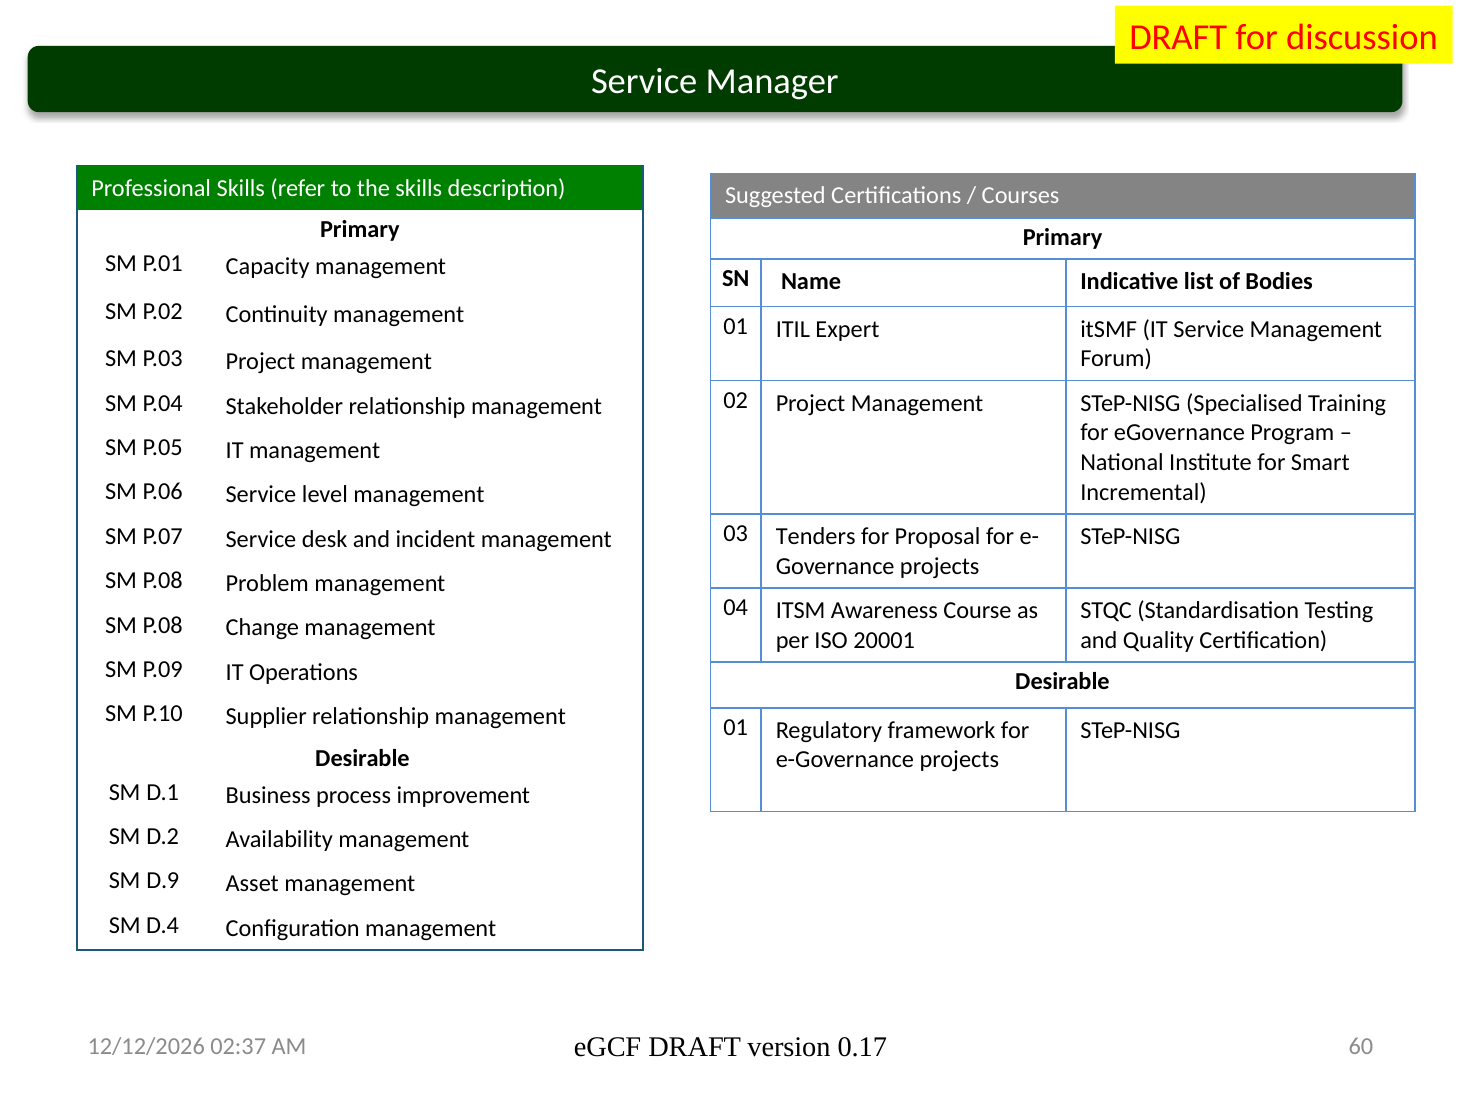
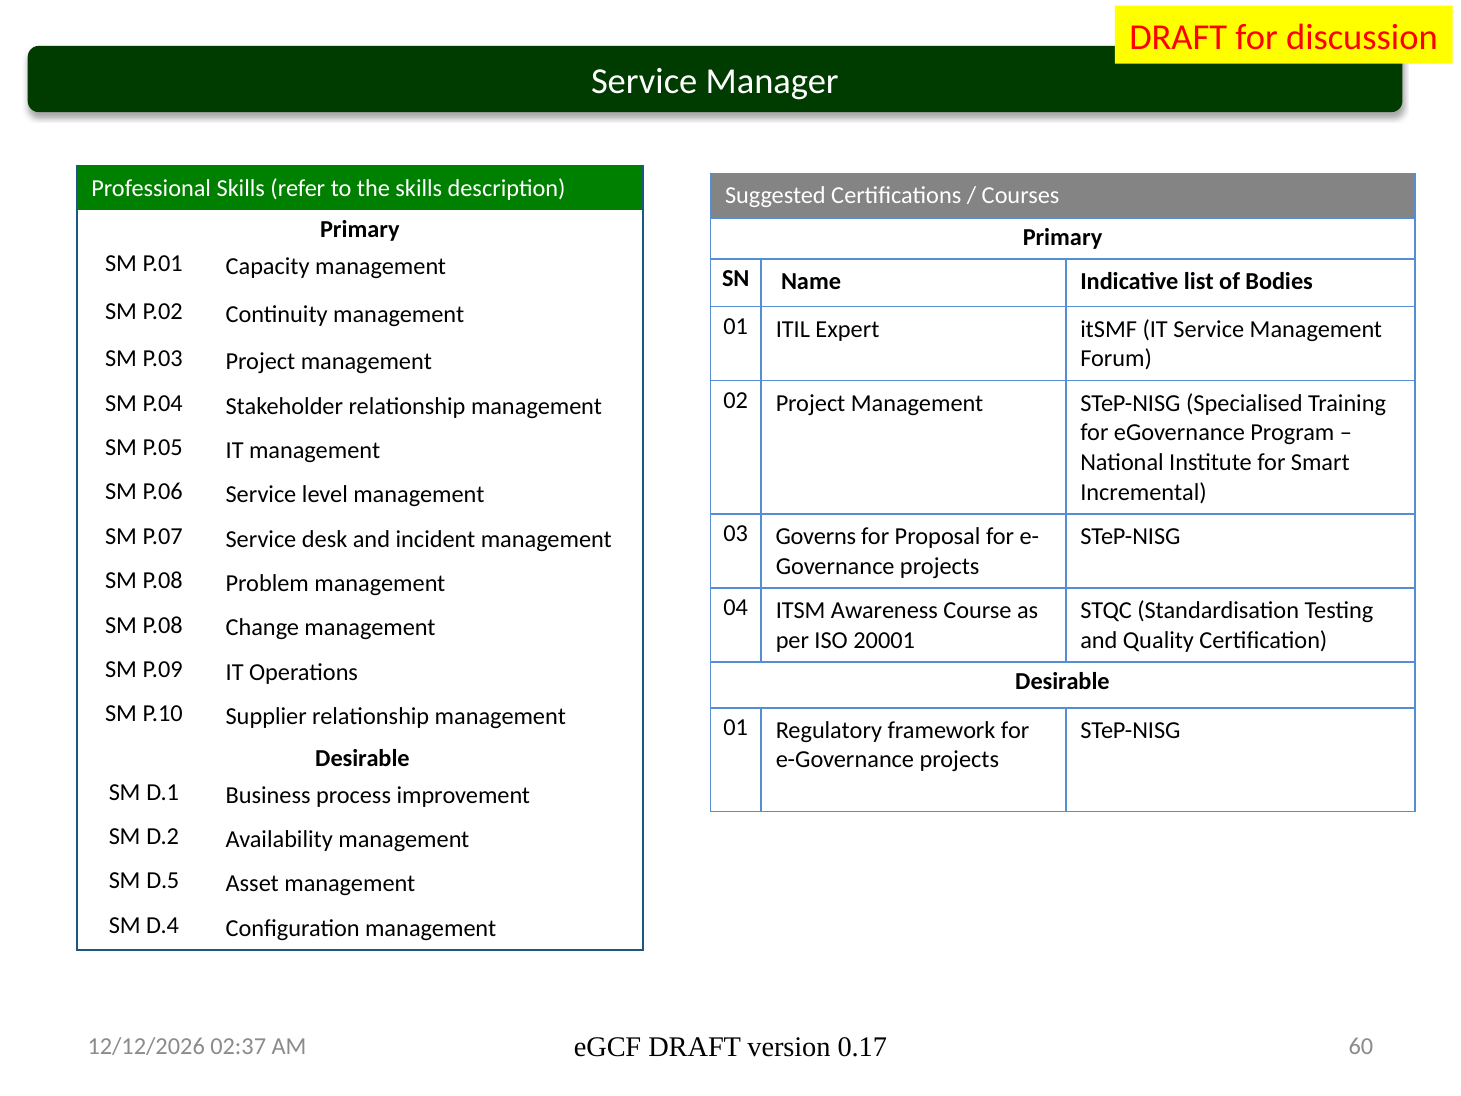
Tenders: Tenders -> Governs (816, 536)
D.9: D.9 -> D.5 (163, 881)
